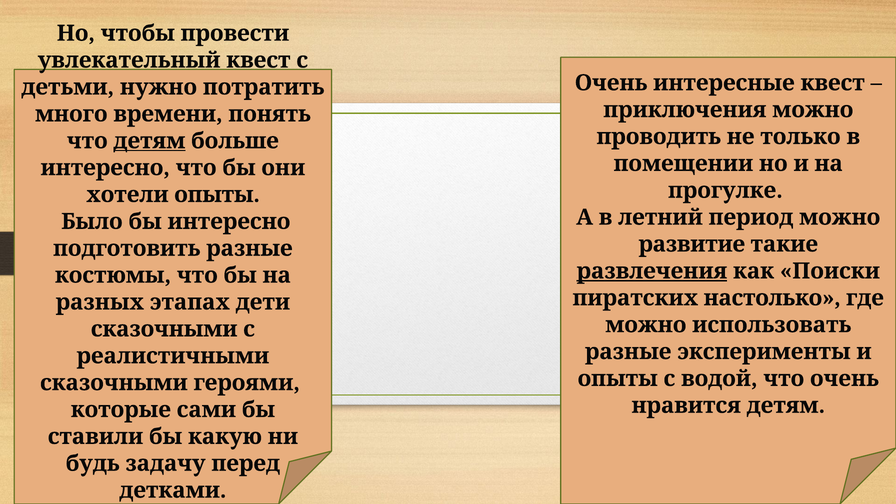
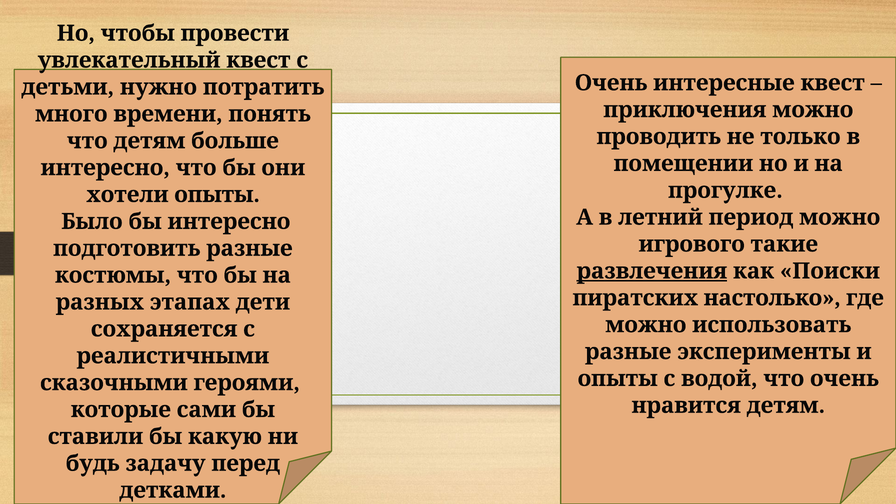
детям underline: present -> none (149, 141)
развитие: развитие -> игрового (692, 244)
сказочными: сказочными -> сохраняется (164, 329)
